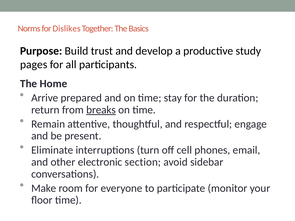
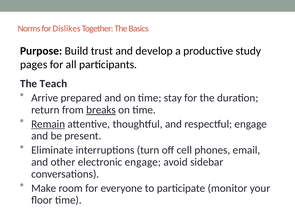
Home: Home -> Teach (53, 84)
Remain underline: none -> present (48, 124)
electronic section: section -> engage (143, 162)
